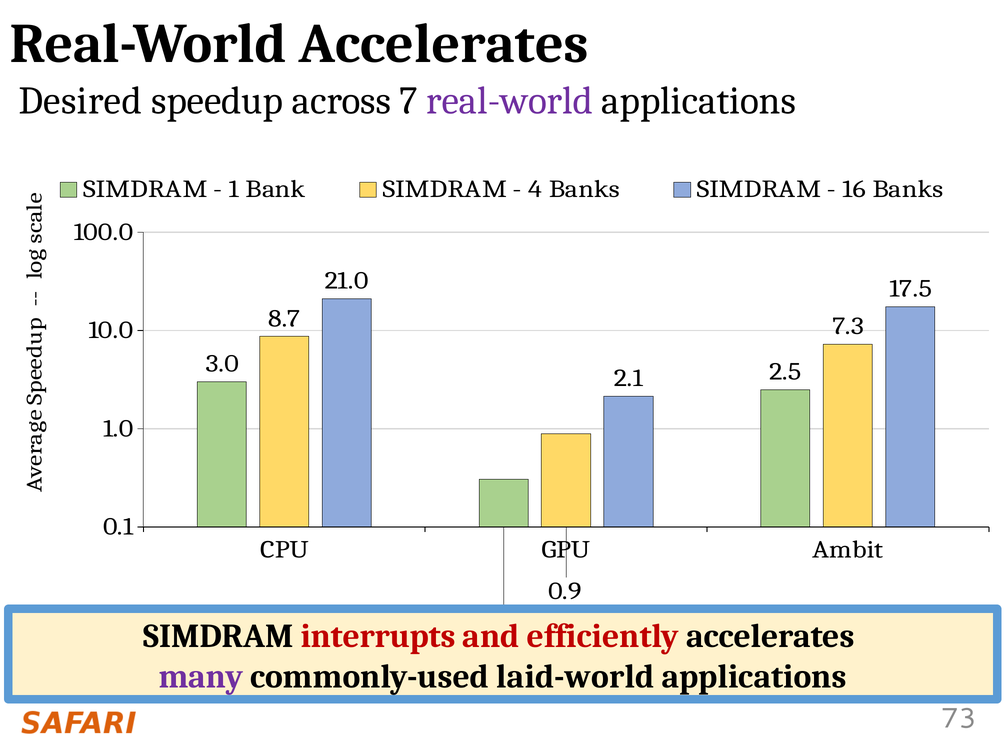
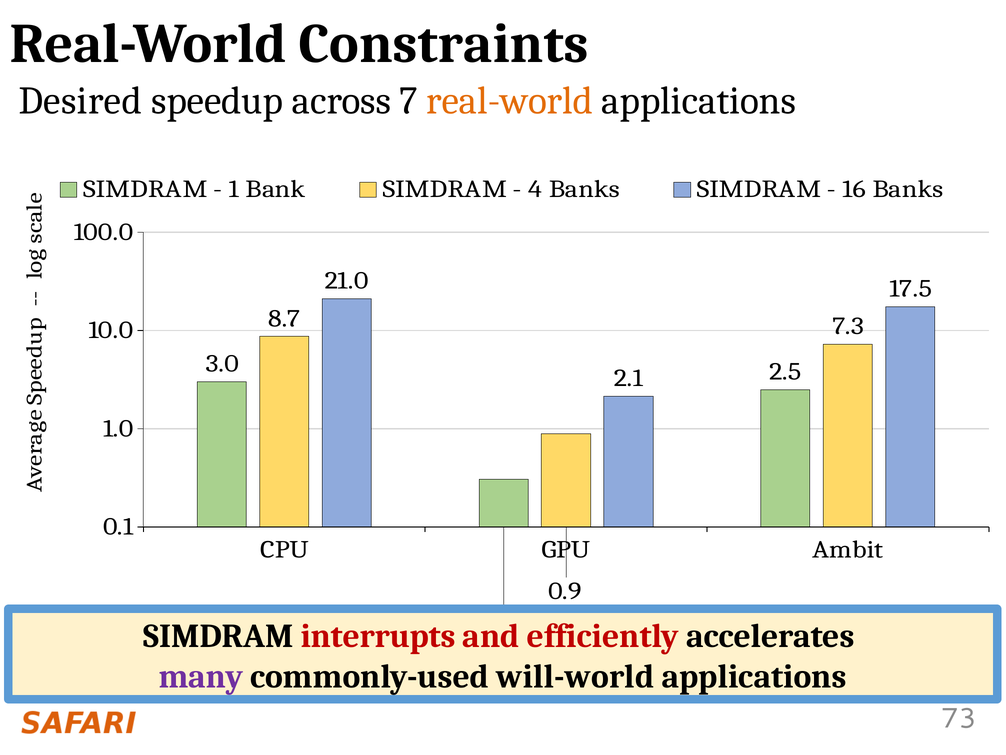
Real-World Accelerates: Accelerates -> Constraints (444, 44)
real-world colour: purple -> orange (510, 101)
laid-world: laid-world -> will-world (575, 676)
